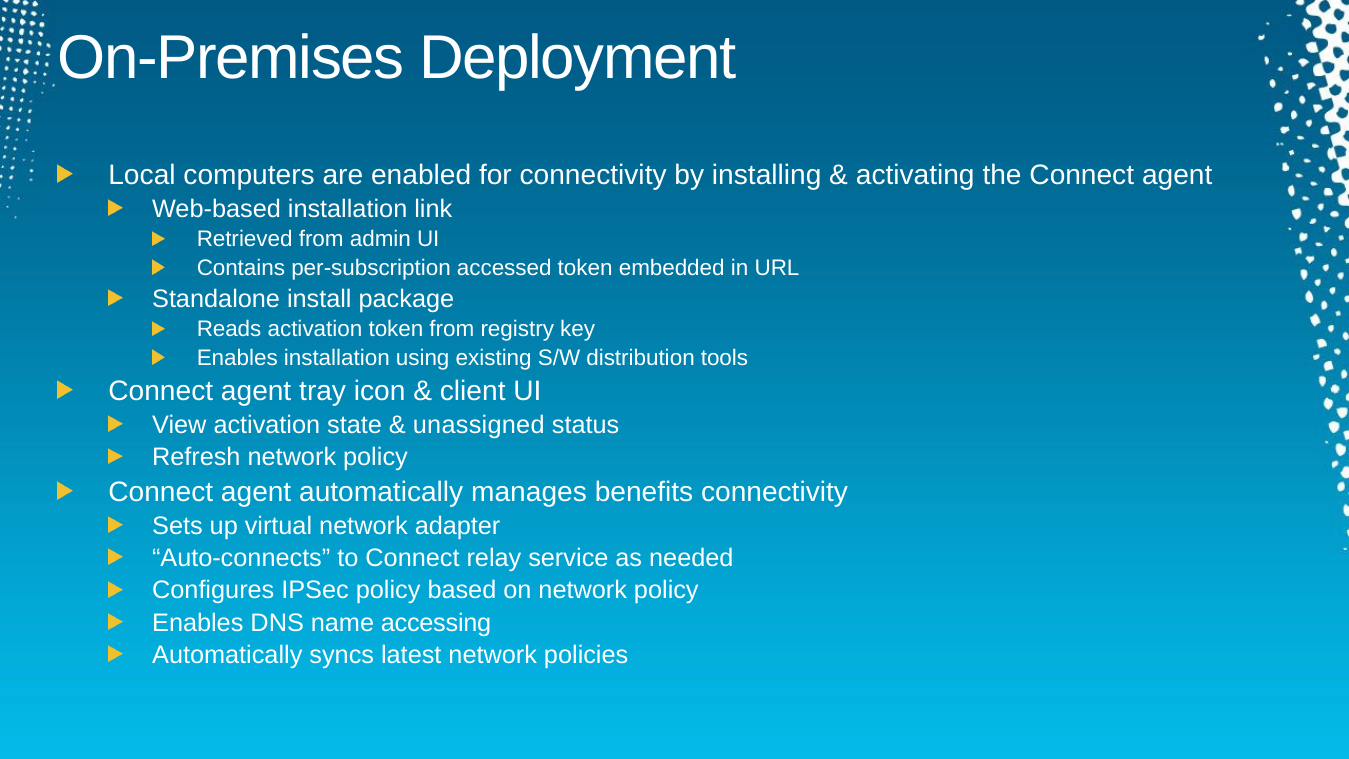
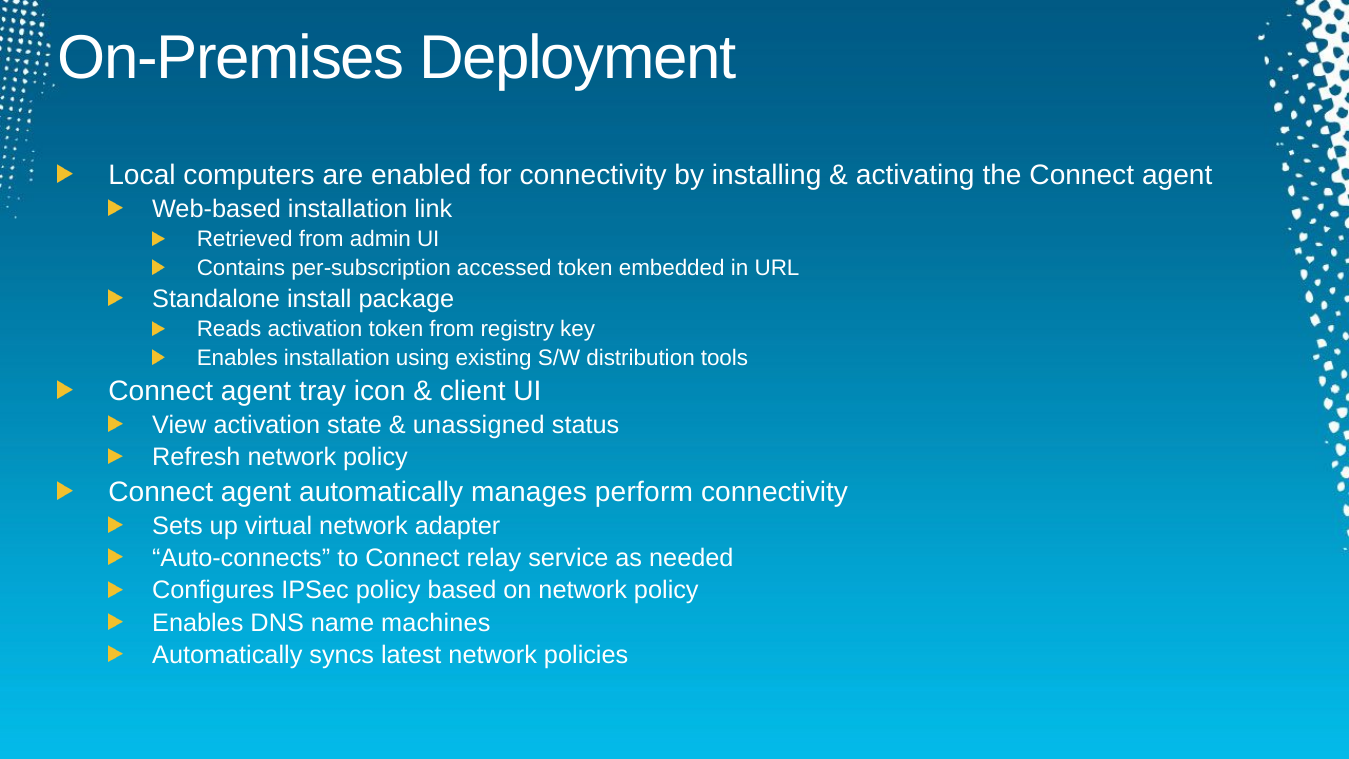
benefits: benefits -> perform (644, 492)
accessing: accessing -> machines (436, 623)
